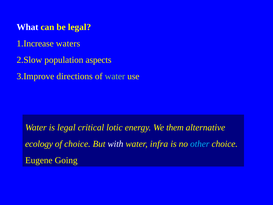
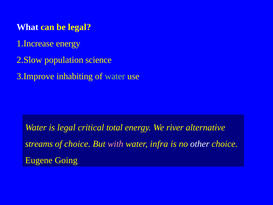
waters: waters -> energy (68, 43)
aspects: aspects -> science (99, 60)
directions: directions -> inhabiting (75, 76)
lotic: lotic -> total (115, 127)
them: them -> river (175, 127)
ecology: ecology -> streams (39, 144)
with colour: white -> pink (115, 144)
other colour: light blue -> white (200, 144)
